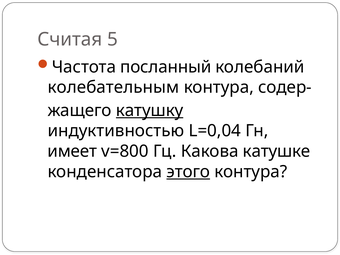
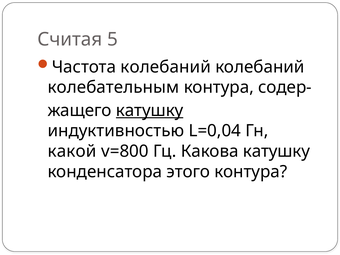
Частота посланный: посланный -> колебаний (166, 67)
имеет: имеет -> какой (72, 151)
Какова катушке: катушке -> катушку (276, 151)
этого underline: present -> none (188, 172)
